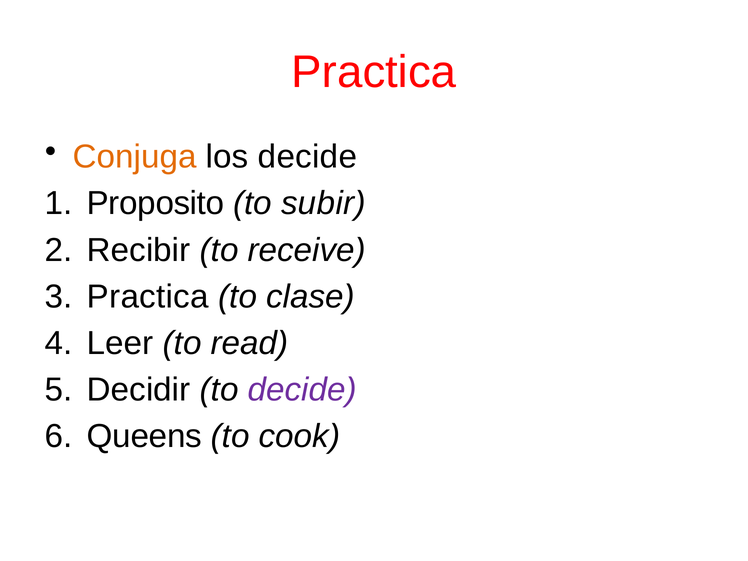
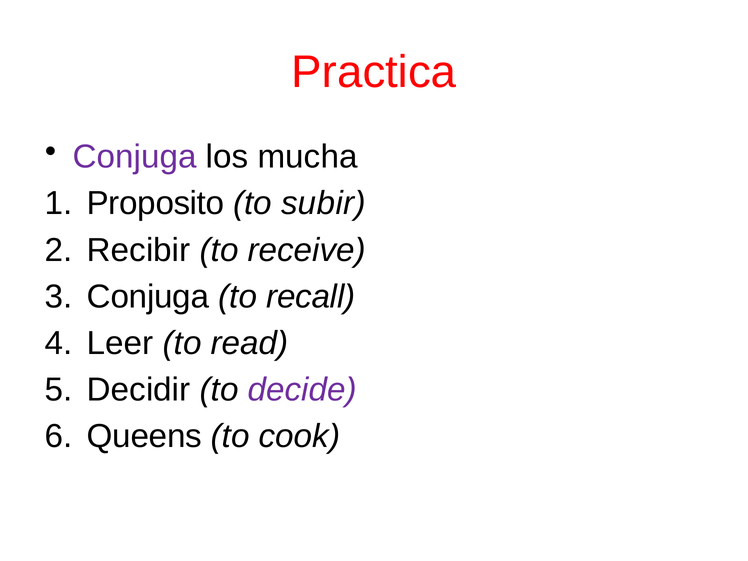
Conjuga colour: orange -> purple (135, 157)
los decide: decide -> mucha (308, 157)
Practica: Practica -> Conjuga (148, 297)
clase: clase -> recall (311, 297)
